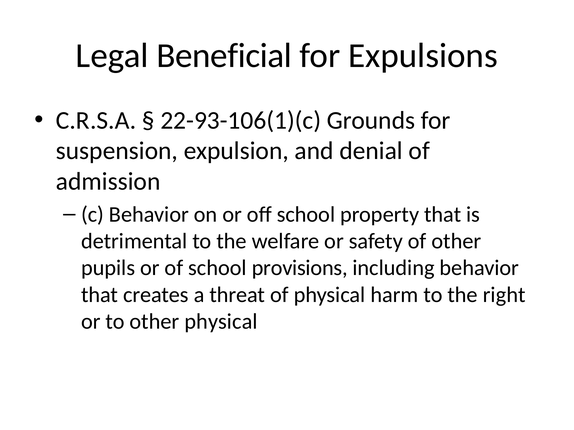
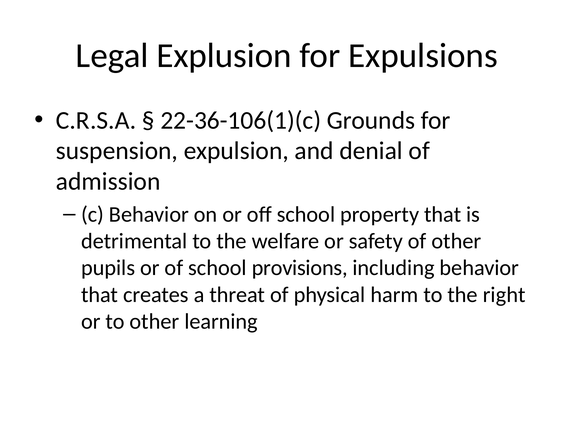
Beneficial: Beneficial -> Explusion (224, 56)
22-93-106(1)(c: 22-93-106(1)(c -> 22-36-106(1)(c (241, 120)
other physical: physical -> learning (221, 322)
